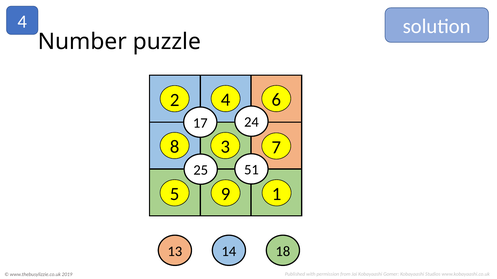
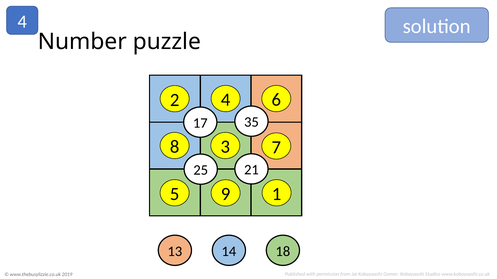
24: 24 -> 35 (251, 122)
51: 51 -> 21 (251, 170)
